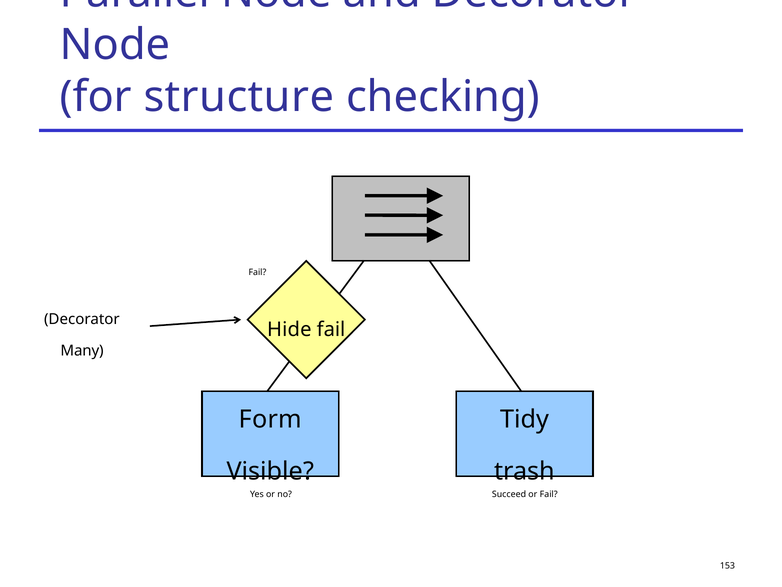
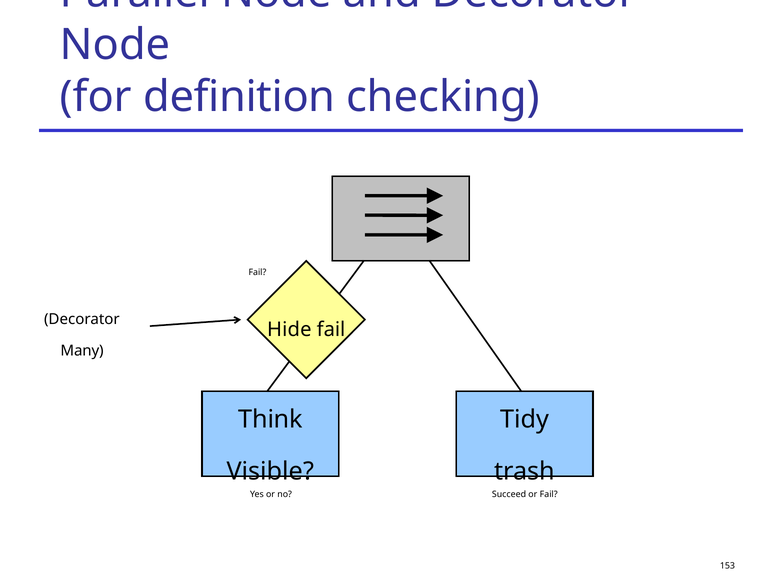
structure: structure -> definition (239, 97)
Form: Form -> Think (271, 419)
